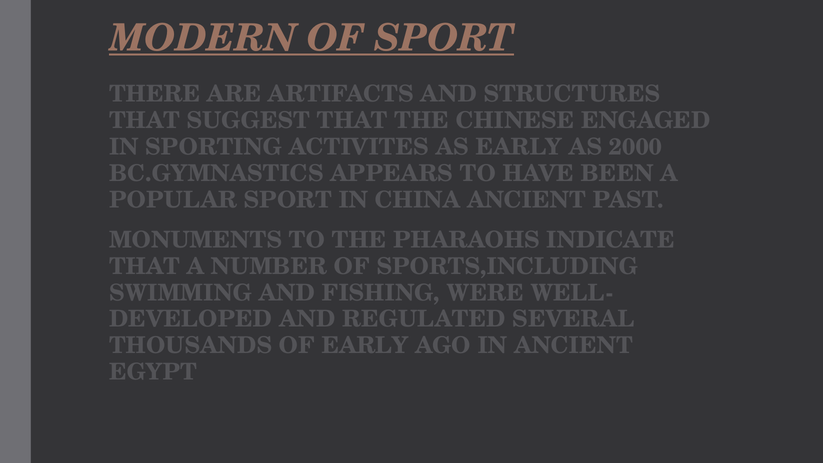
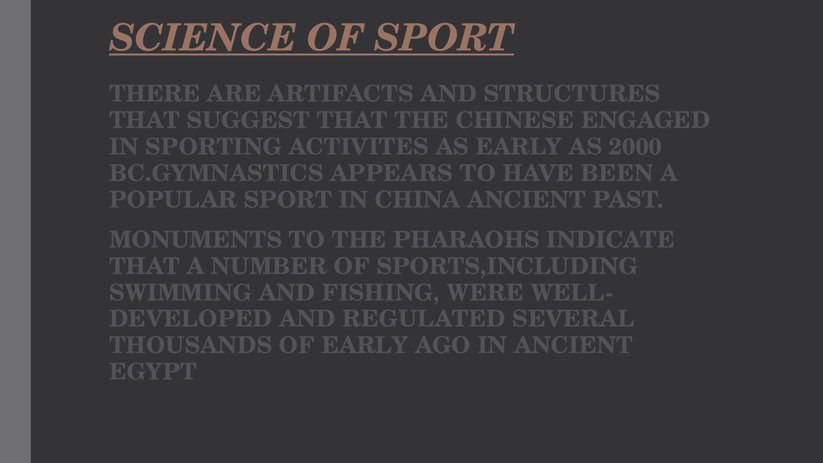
MODERN: MODERN -> SCIENCE (203, 38)
